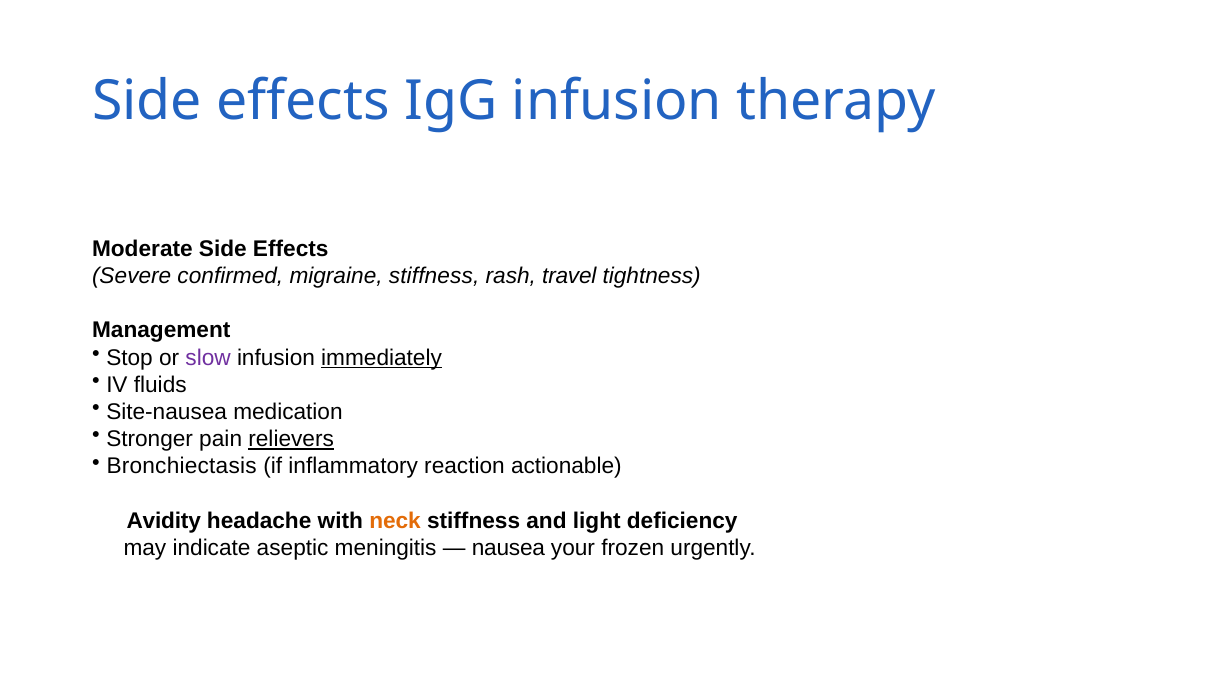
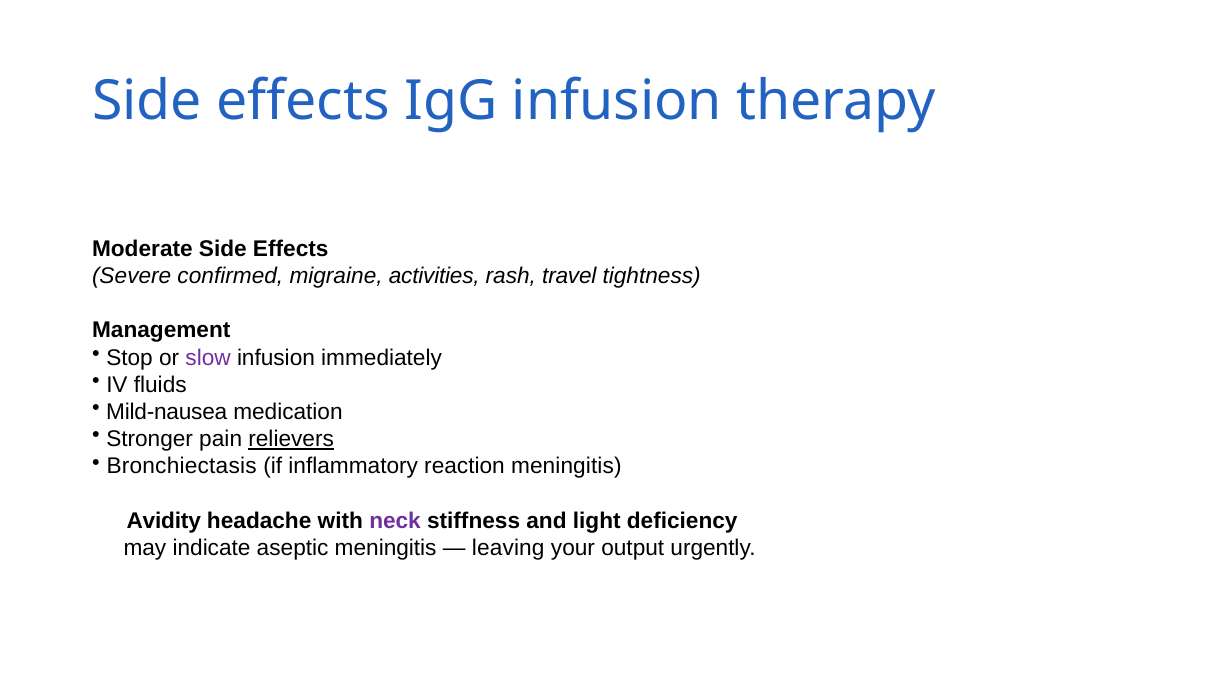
migraine stiffness: stiffness -> activities (434, 276)
immediately underline: present -> none (382, 357)
Site-nausea: Site-nausea -> Mild-nausea (167, 412)
reaction actionable: actionable -> meningitis (566, 466)
neck colour: orange -> purple (395, 520)
nausea: nausea -> leaving (508, 548)
frozen: frozen -> output (633, 548)
